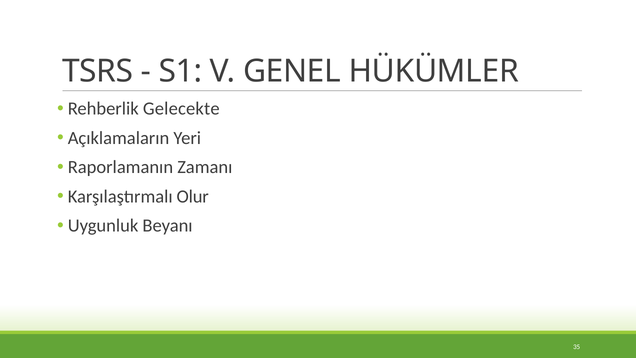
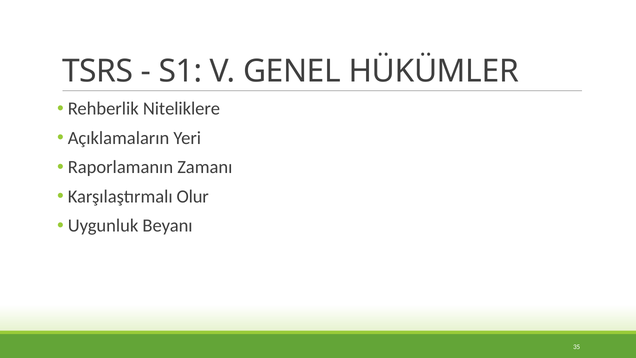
Gelecekte: Gelecekte -> Niteliklere (181, 109)
